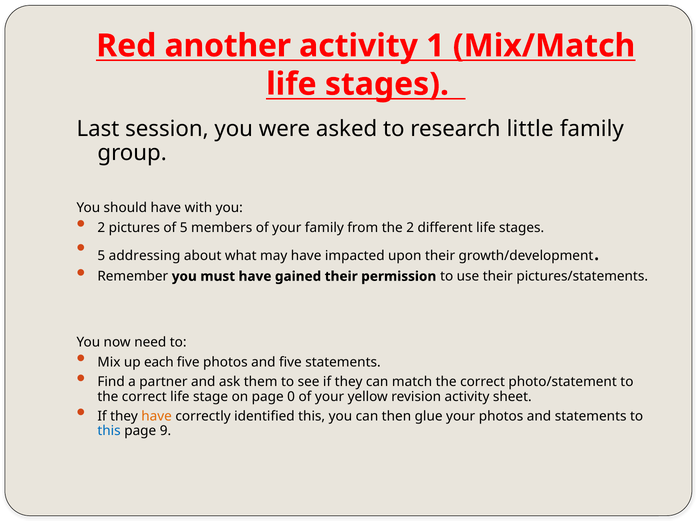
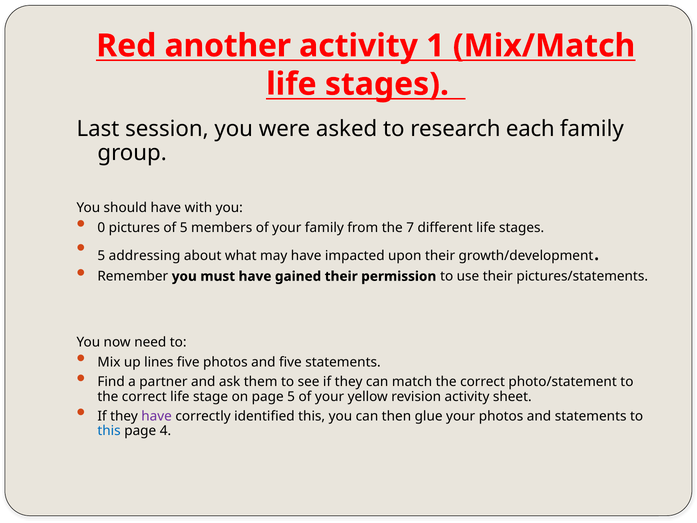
little: little -> each (530, 129)
2: 2 -> 0 (101, 227)
the 2: 2 -> 7 (410, 227)
each: each -> lines (159, 362)
page 0: 0 -> 5 (291, 396)
have colour: orange -> purple (157, 416)
9: 9 -> 4 (165, 431)
